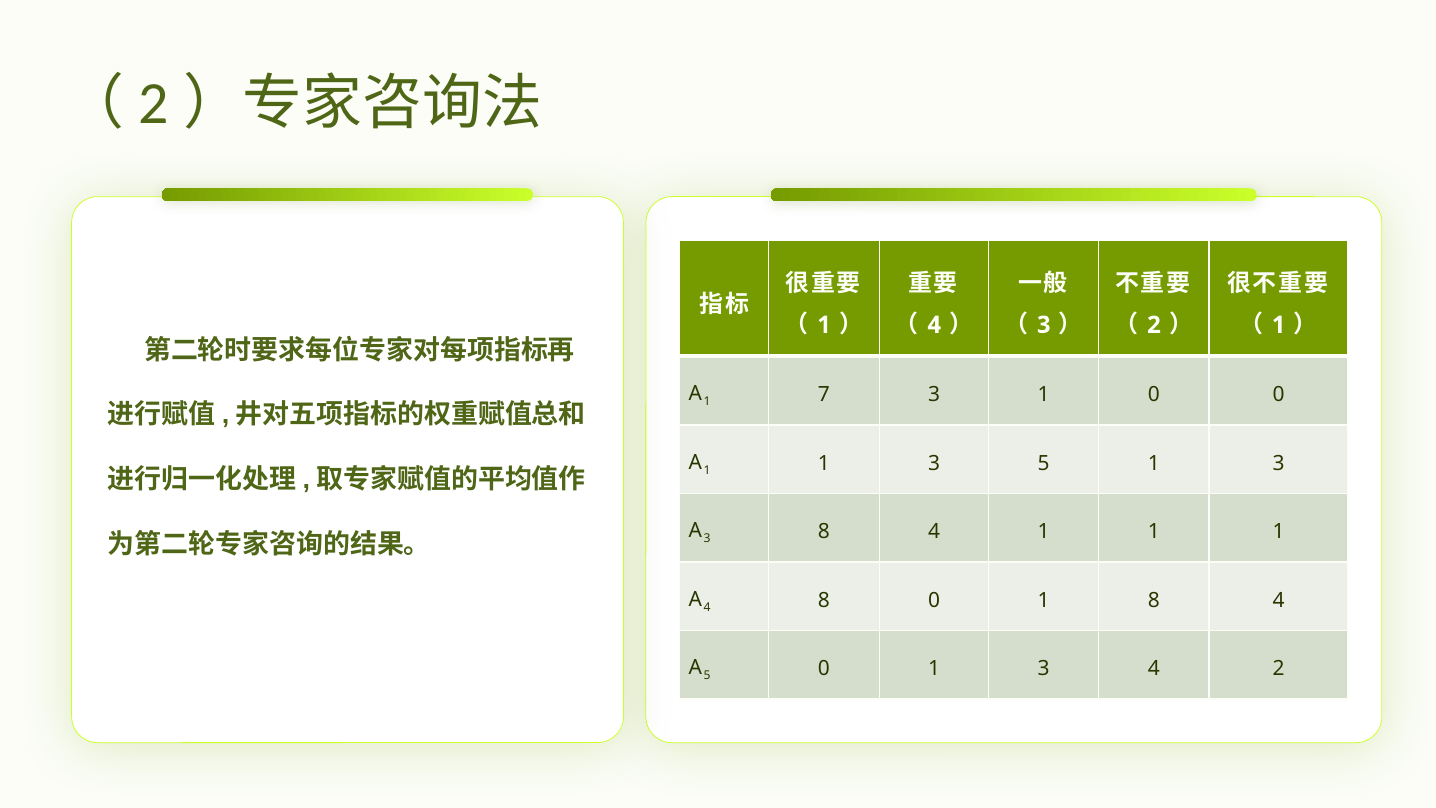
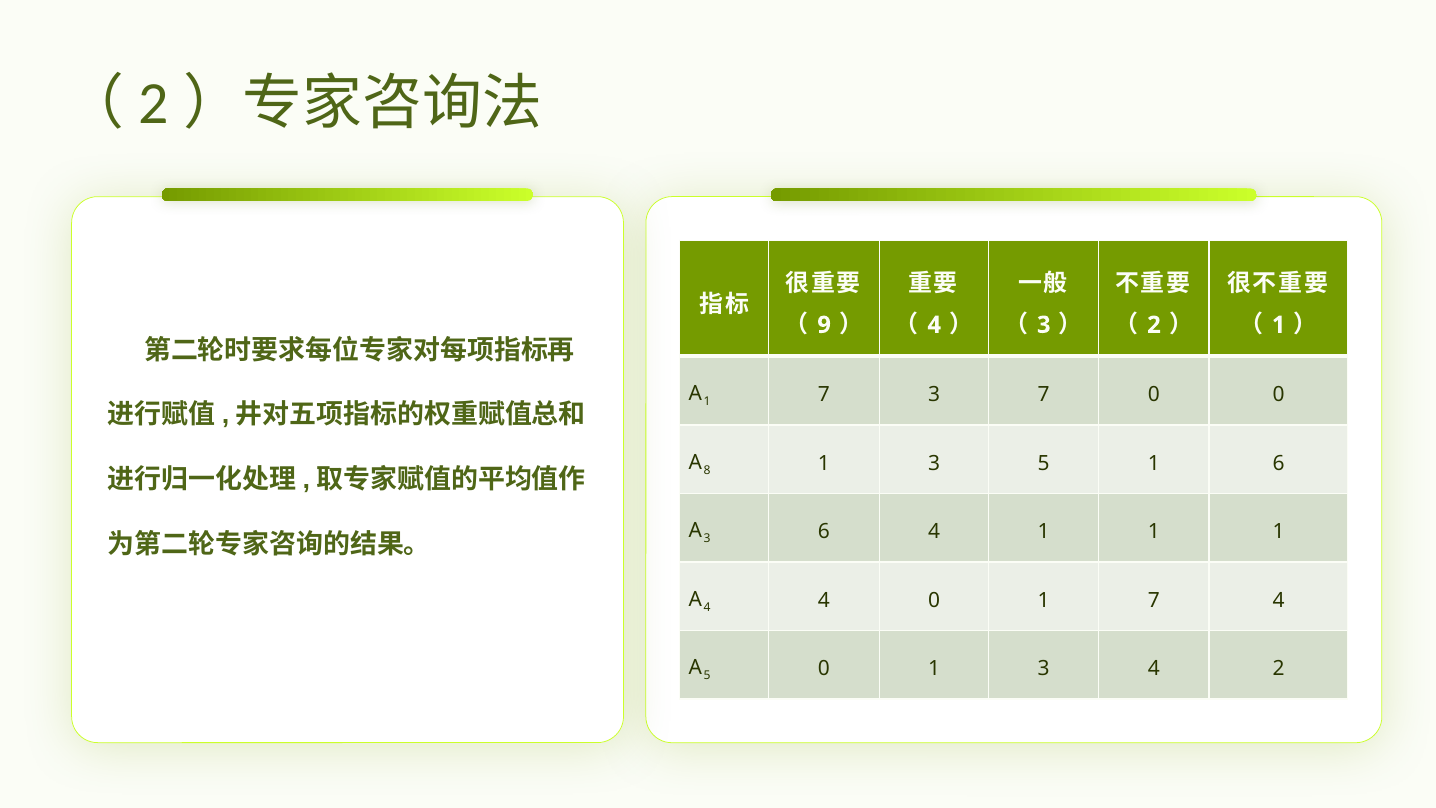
1: 1 -> 9 (824, 325)
3 1: 1 -> 7 (1044, 395)
1: 1 -> 8 (707, 470)
5 1 3: 3 -> 6 (1279, 463)
3 8: 8 -> 6 (824, 532)
4 8: 8 -> 4 (824, 600)
0 1 8: 8 -> 7 (1154, 600)
